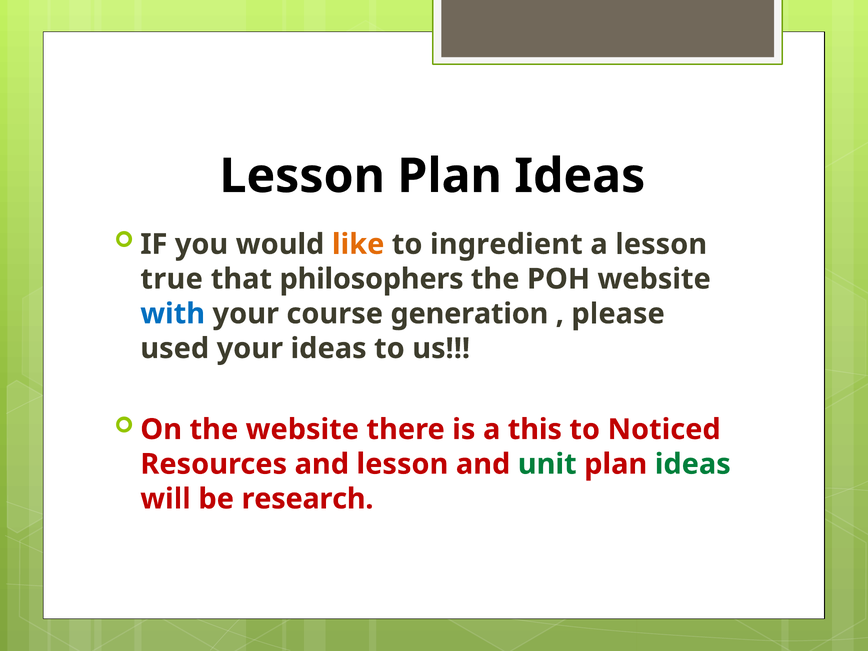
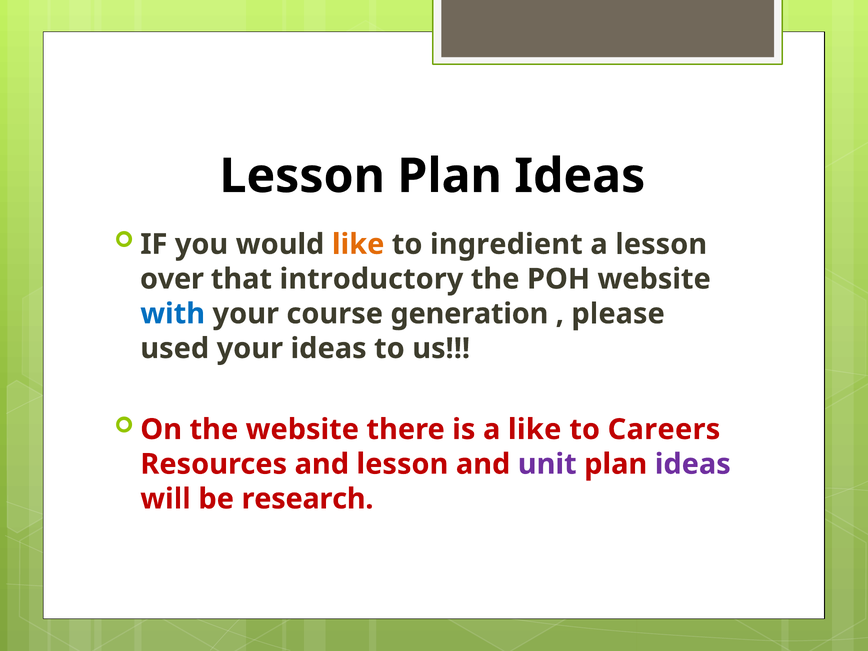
true: true -> over (172, 279)
philosophers: philosophers -> introductory (371, 279)
a this: this -> like (535, 429)
Noticed: Noticed -> Careers (664, 429)
unit colour: green -> purple (547, 464)
ideas colour: green -> purple (693, 464)
